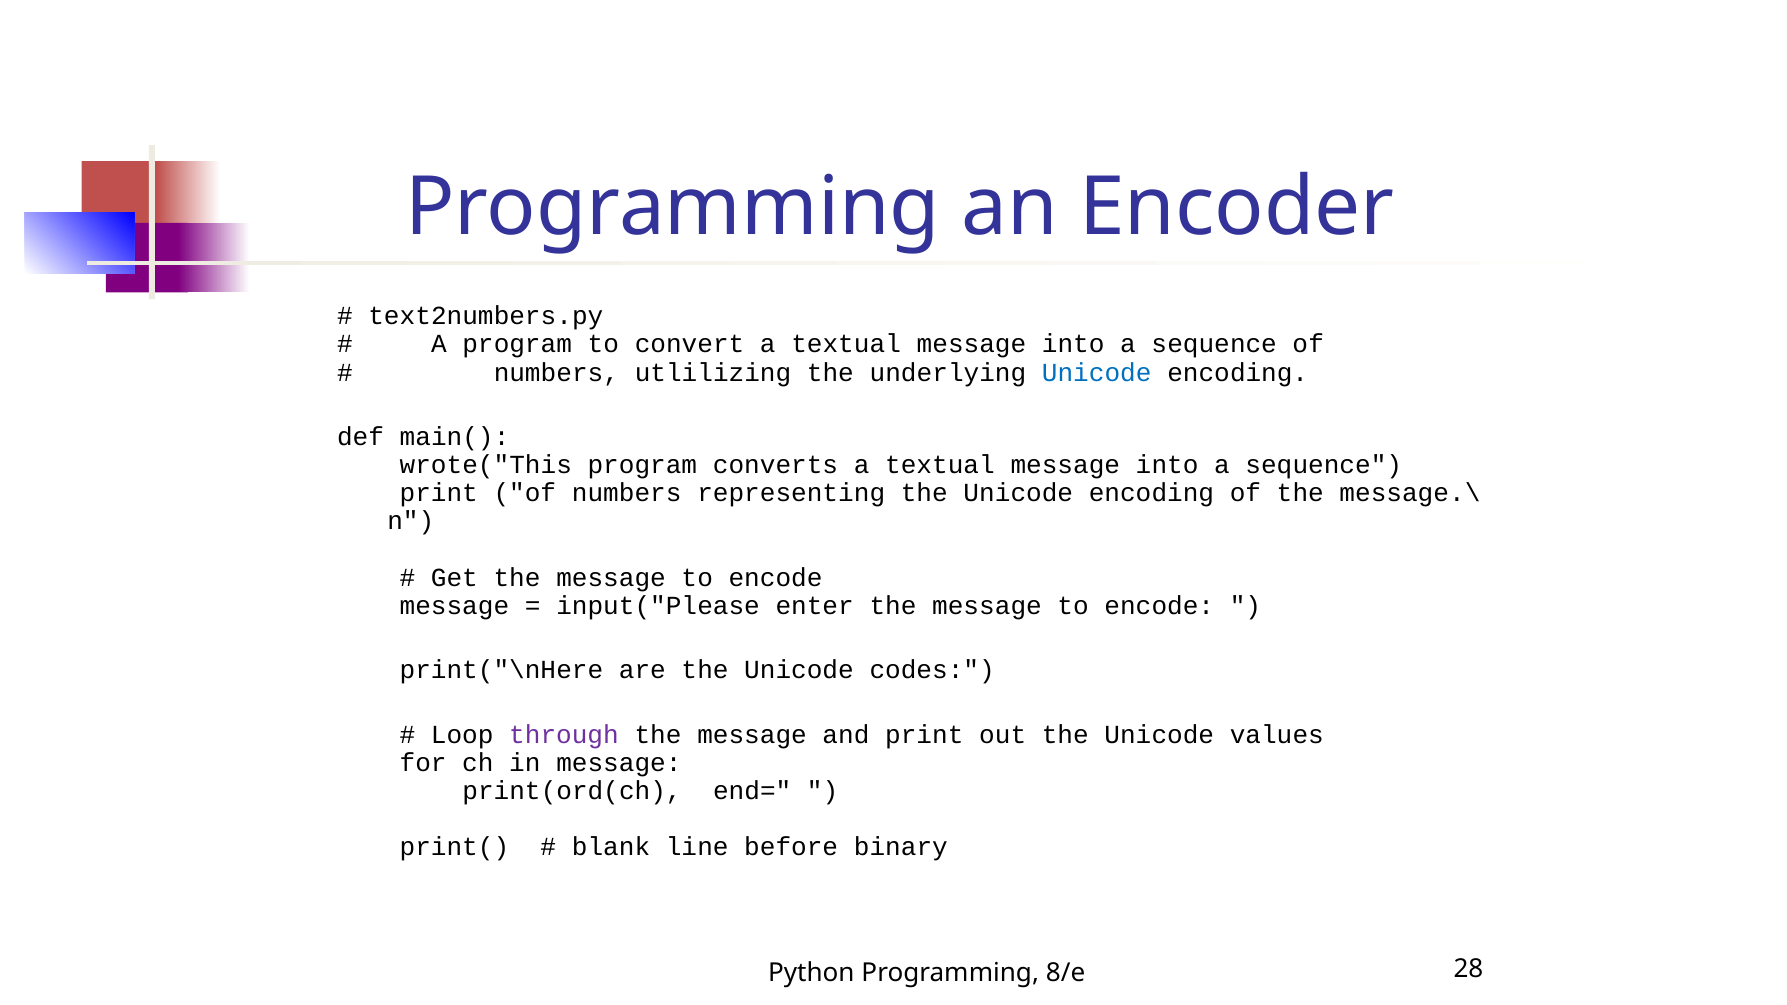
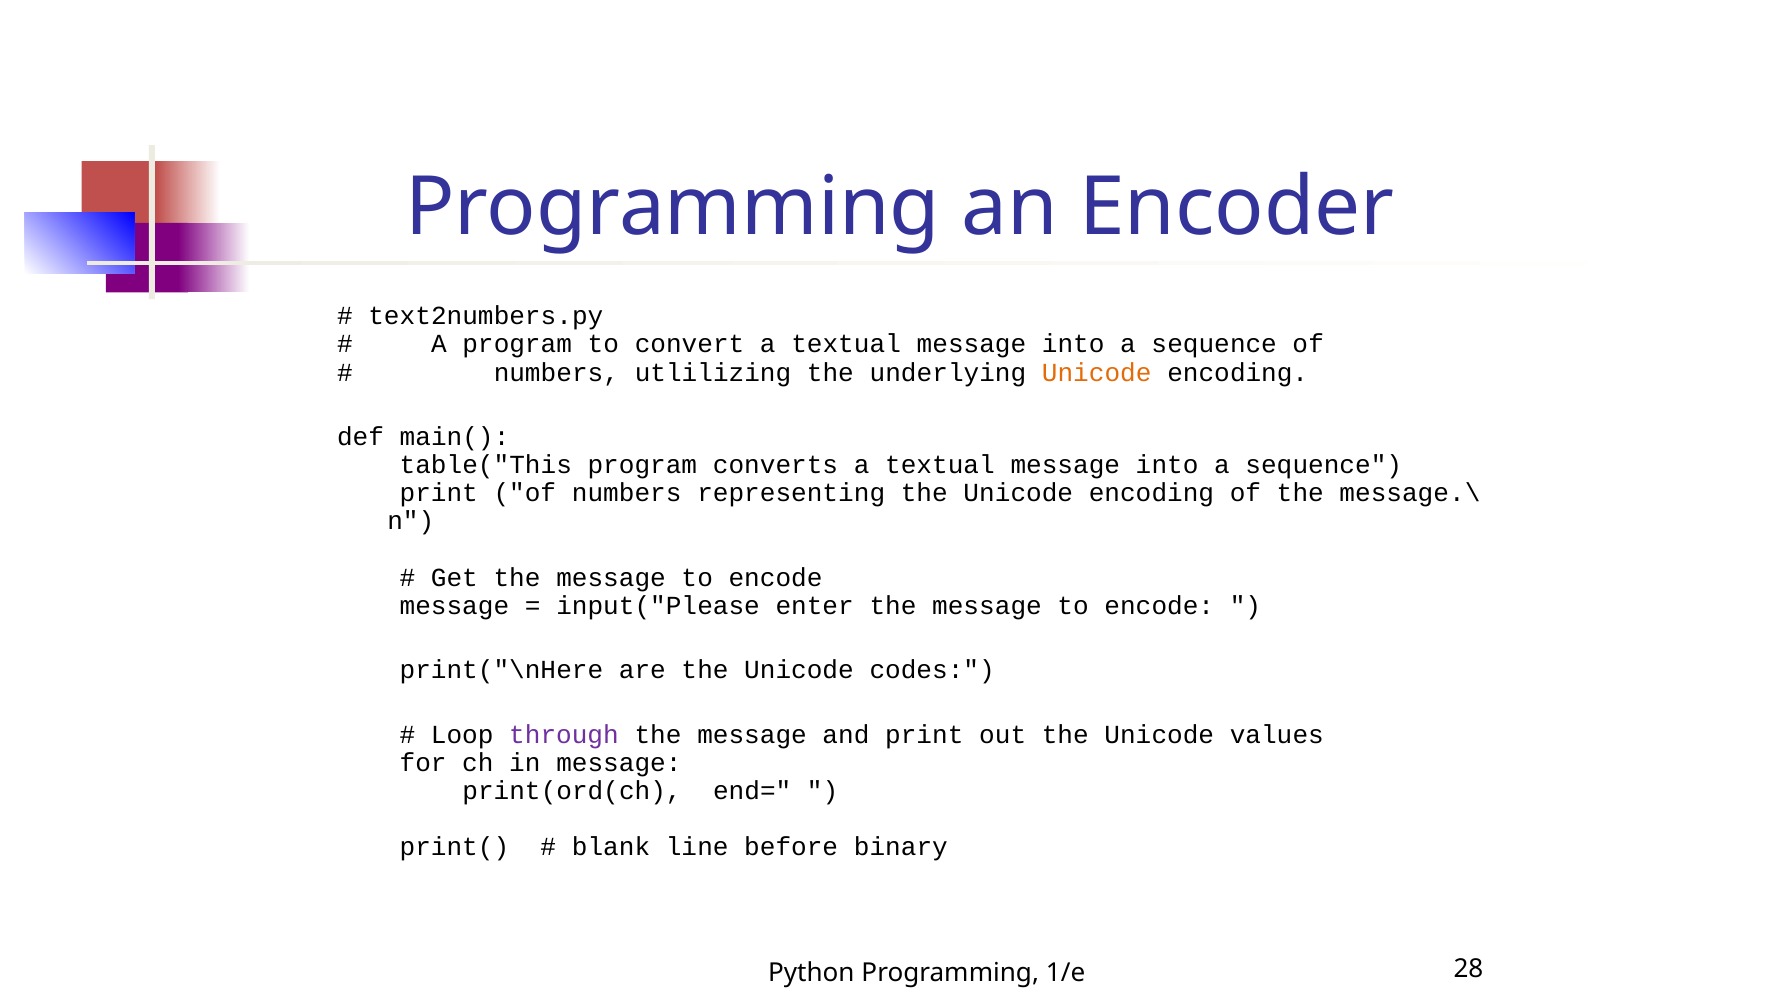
Unicode colour: blue -> orange (1097, 373)
wrote("This: wrote("This -> table("This (486, 465)
8/e: 8/e -> 1/e (1066, 973)
